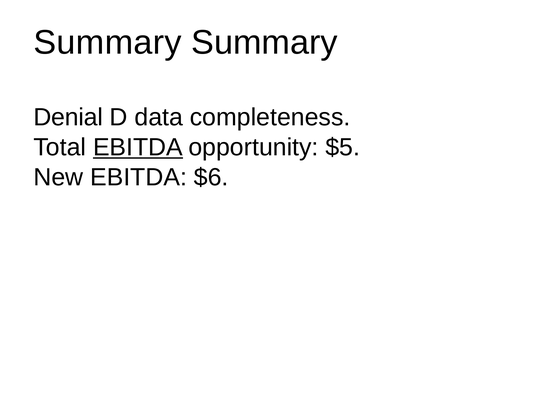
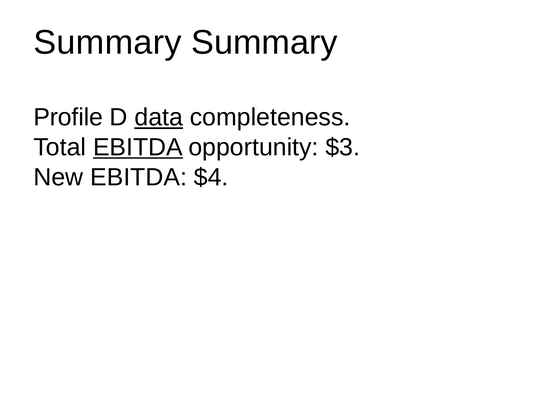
Denial: Denial -> Profile (68, 117)
data underline: none -> present (159, 117)
$5: $5 -> $3 (343, 147)
$6: $6 -> $4 (211, 177)
